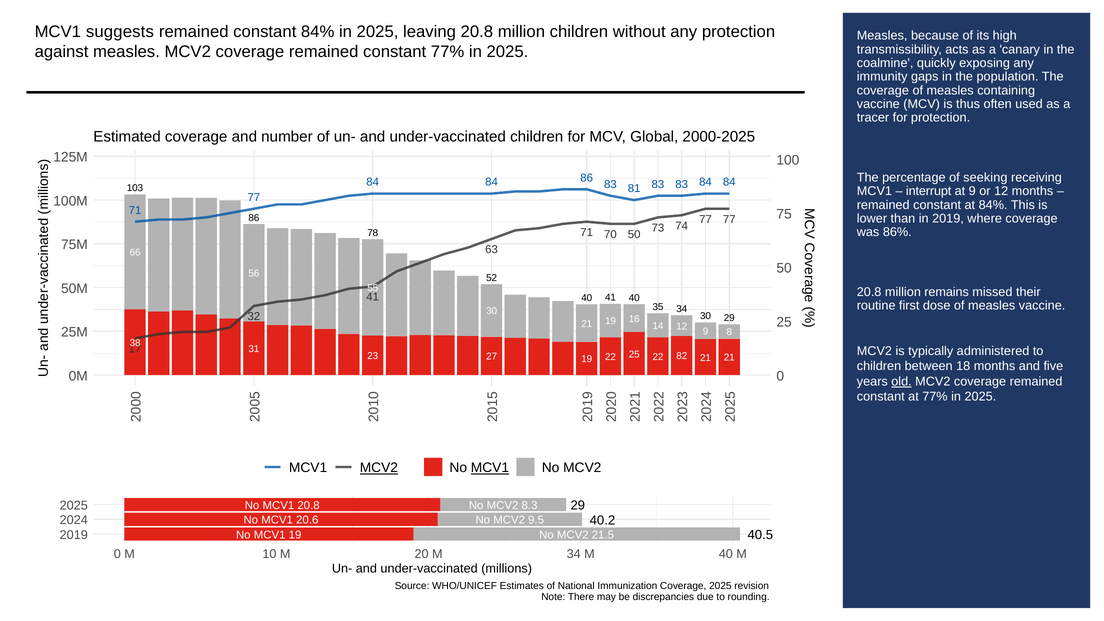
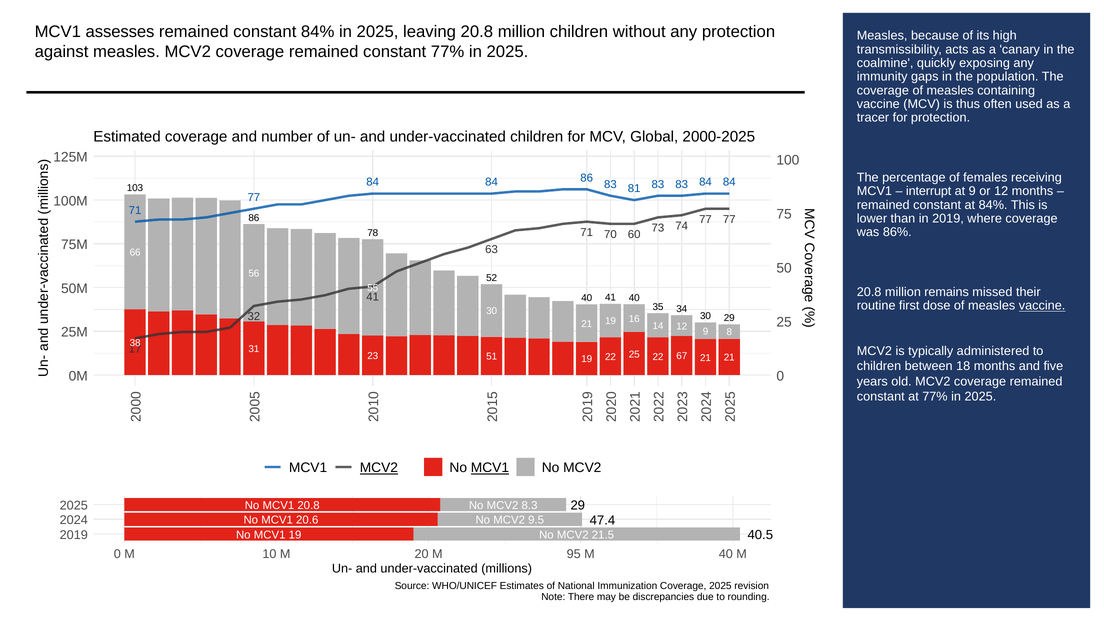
suggests: suggests -> assesses (120, 32)
seeking: seeking -> females (985, 178)
70 50: 50 -> 60 (634, 235)
vaccine underline: none -> present (1042, 306)
27: 27 -> 51 (492, 357)
82: 82 -> 67 (682, 356)
old underline: present -> none (901, 381)
40.2: 40.2 -> 47.4 (602, 520)
M 34: 34 -> 95 (574, 554)
